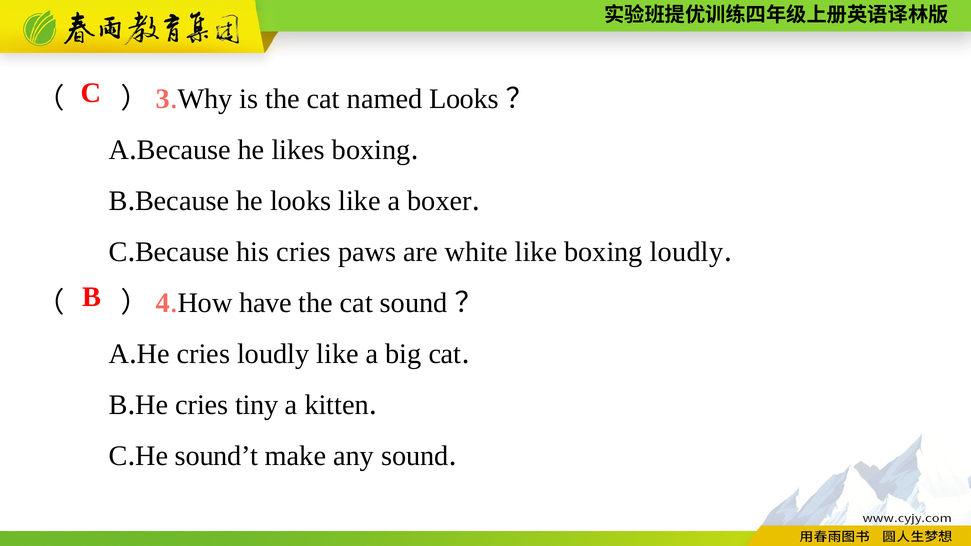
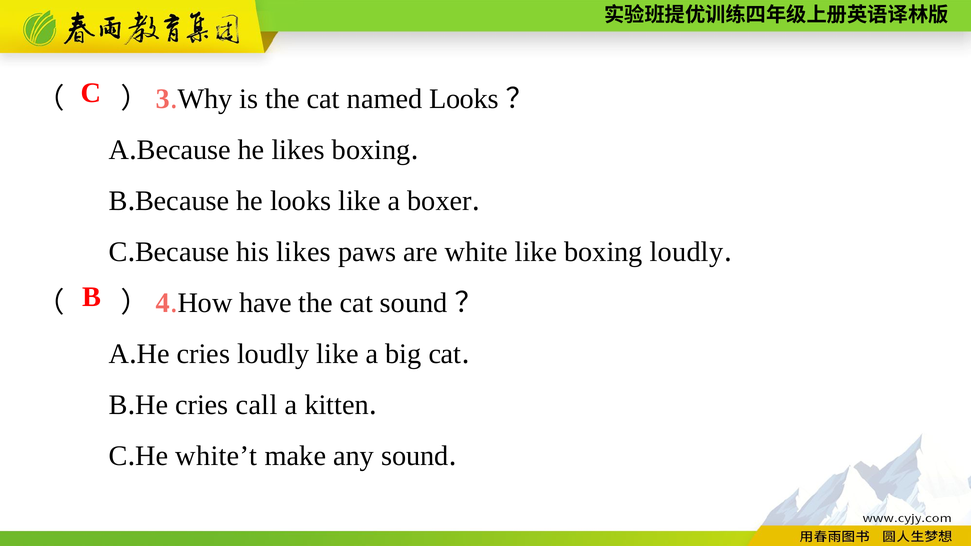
his cries: cries -> likes (304, 252)
tiny: tiny -> call (257, 405)
sound’t: sound’t -> white’t (216, 456)
